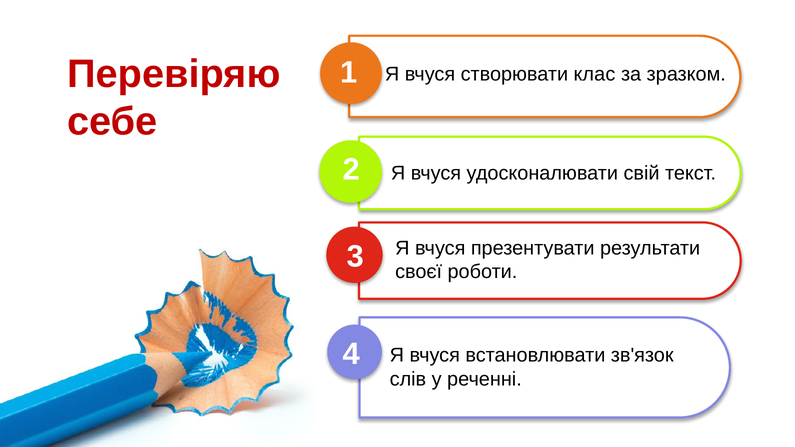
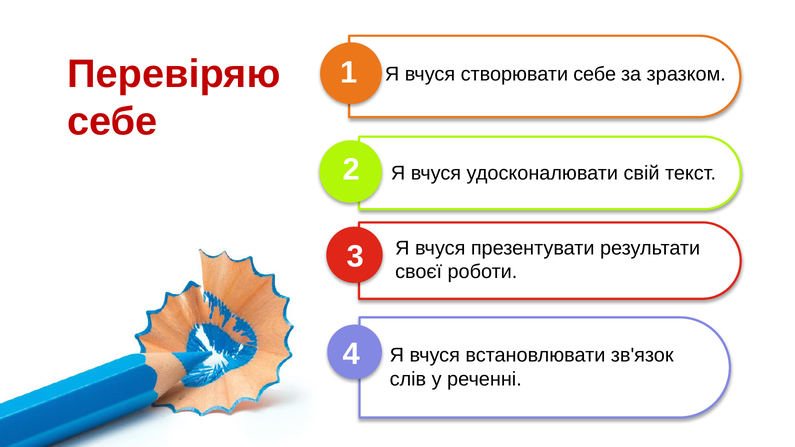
створювати клас: клас -> себе (595, 74)
